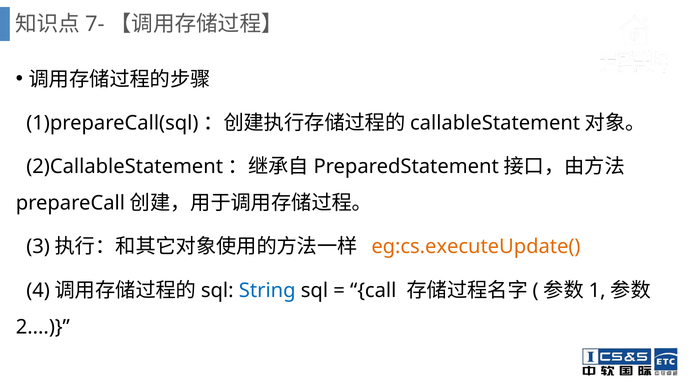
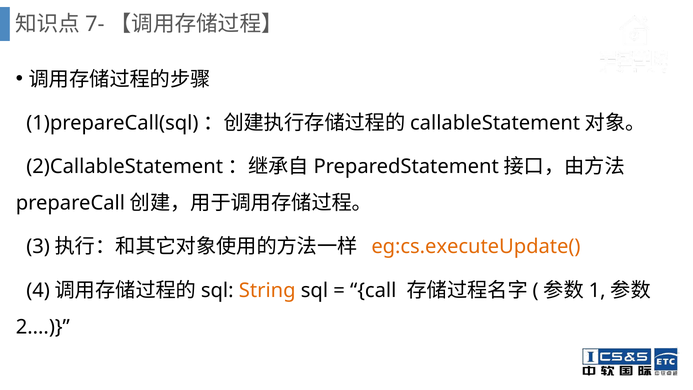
String colour: blue -> orange (267, 290)
